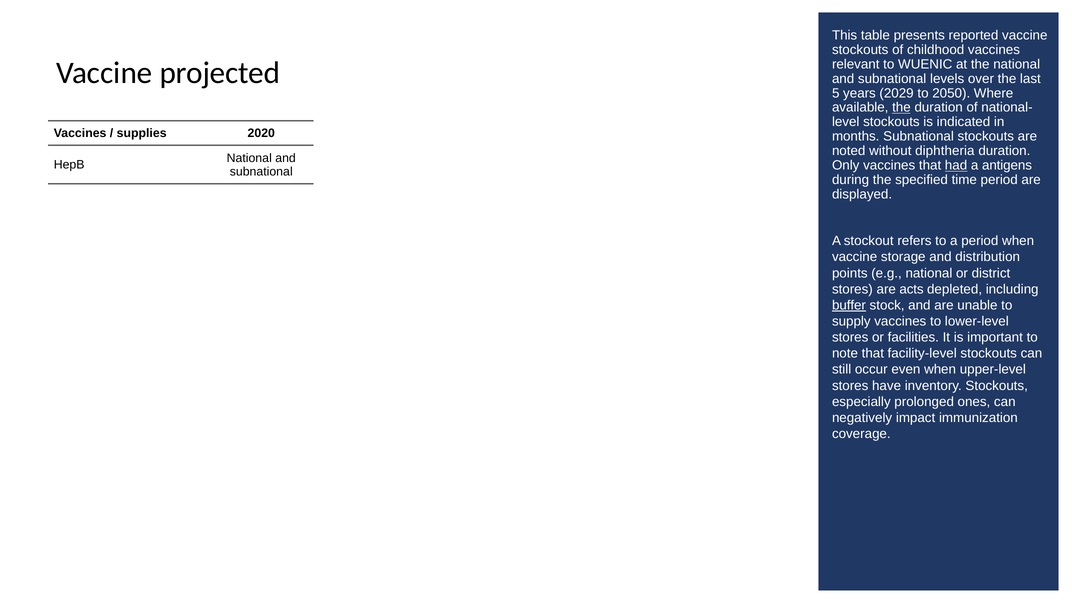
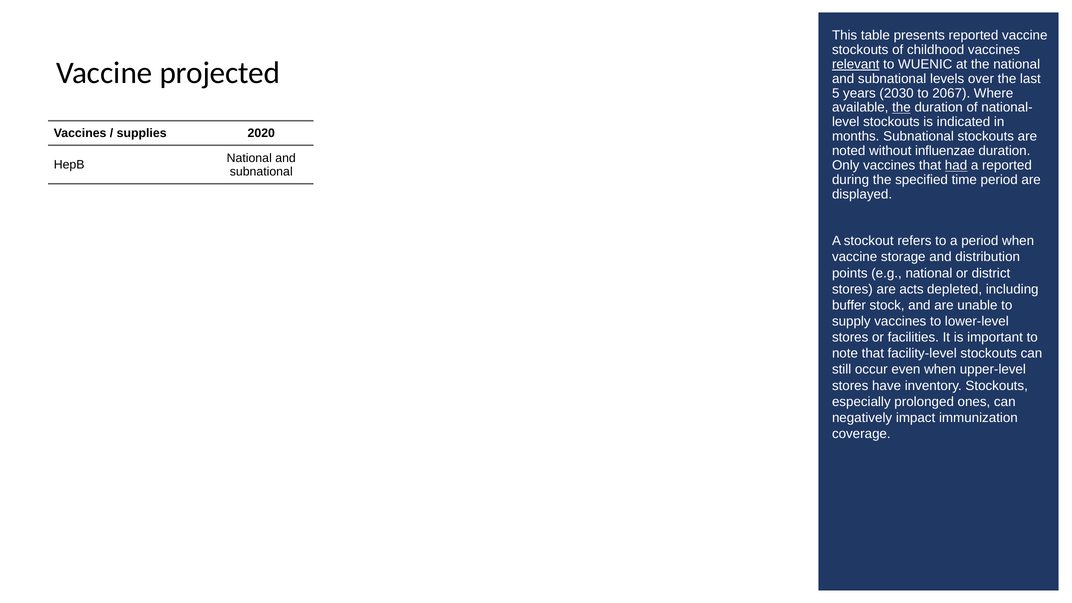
relevant underline: none -> present (856, 64)
2029: 2029 -> 2030 (897, 93)
2050: 2050 -> 2067 (951, 93)
diphtheria: diphtheria -> influenzae (945, 151)
a antigens: antigens -> reported (1007, 165)
buffer underline: present -> none (849, 305)
